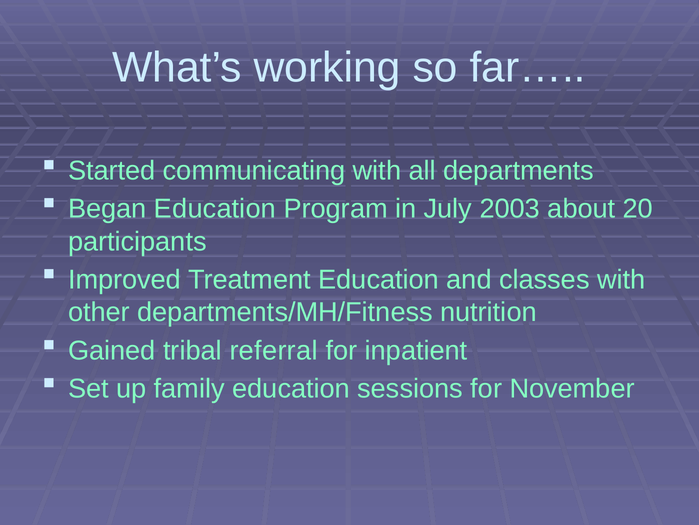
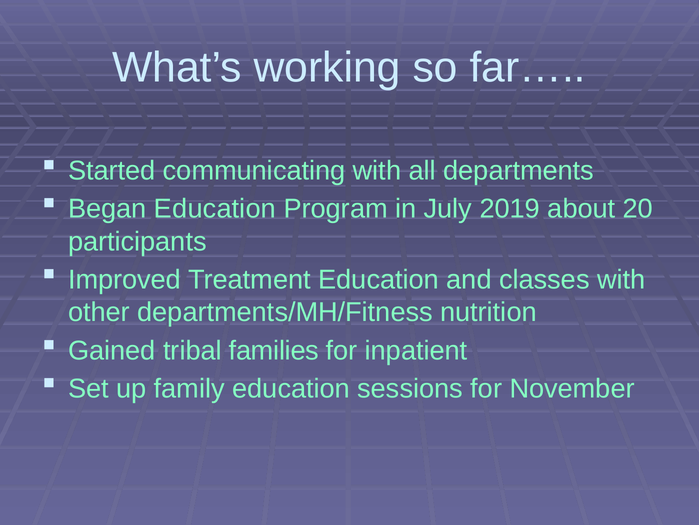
2003: 2003 -> 2019 (510, 209)
referral: referral -> families (274, 350)
